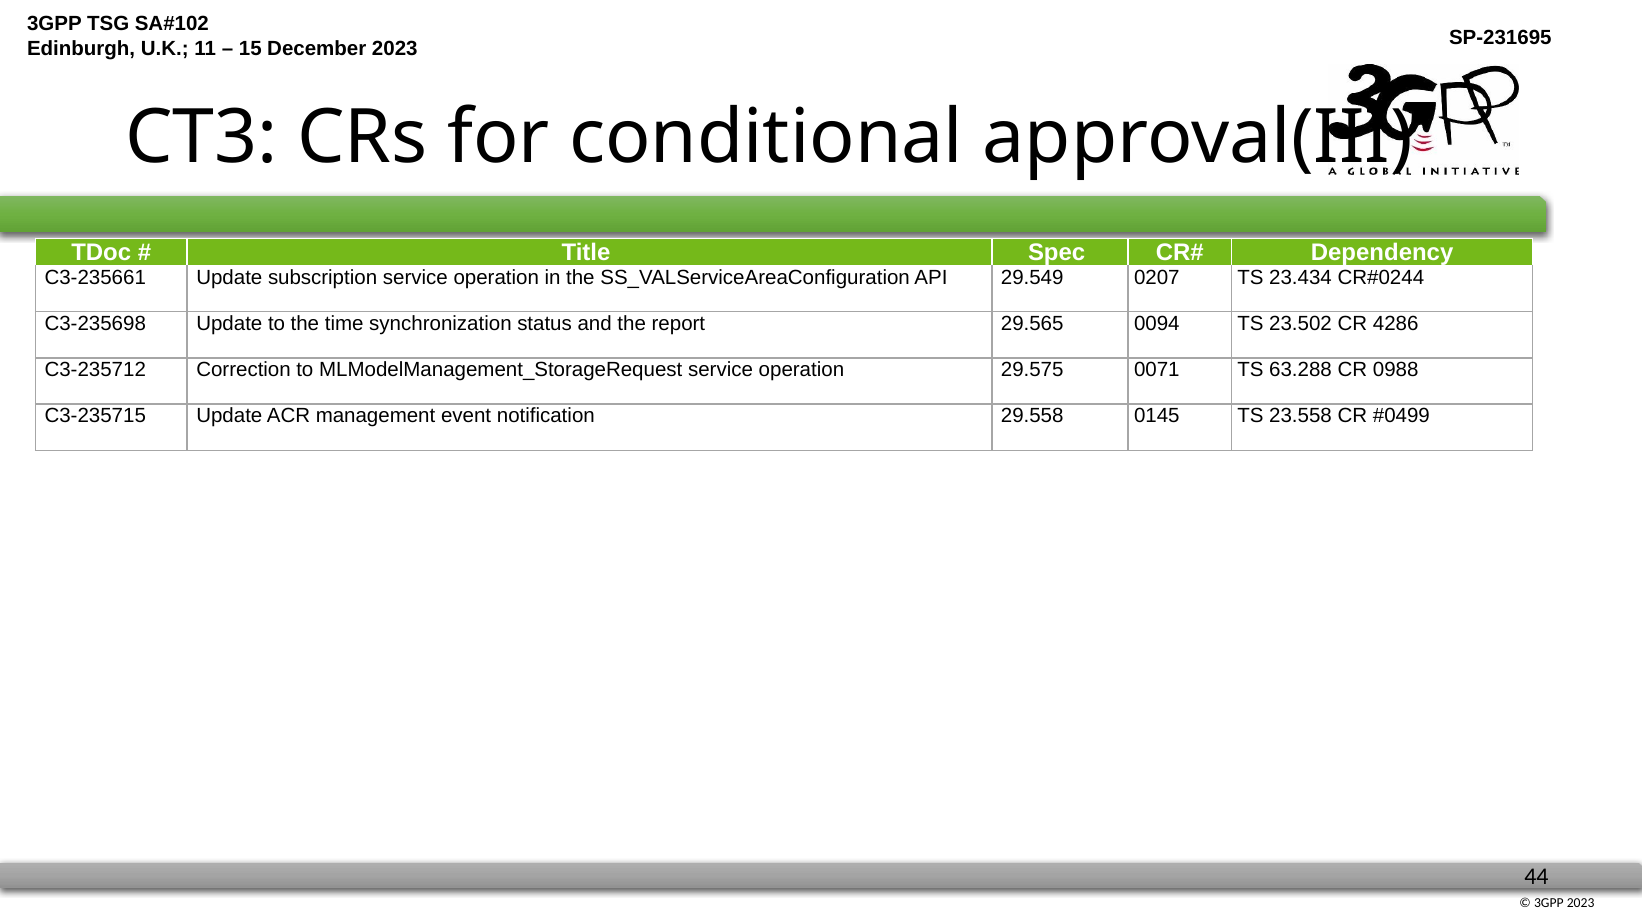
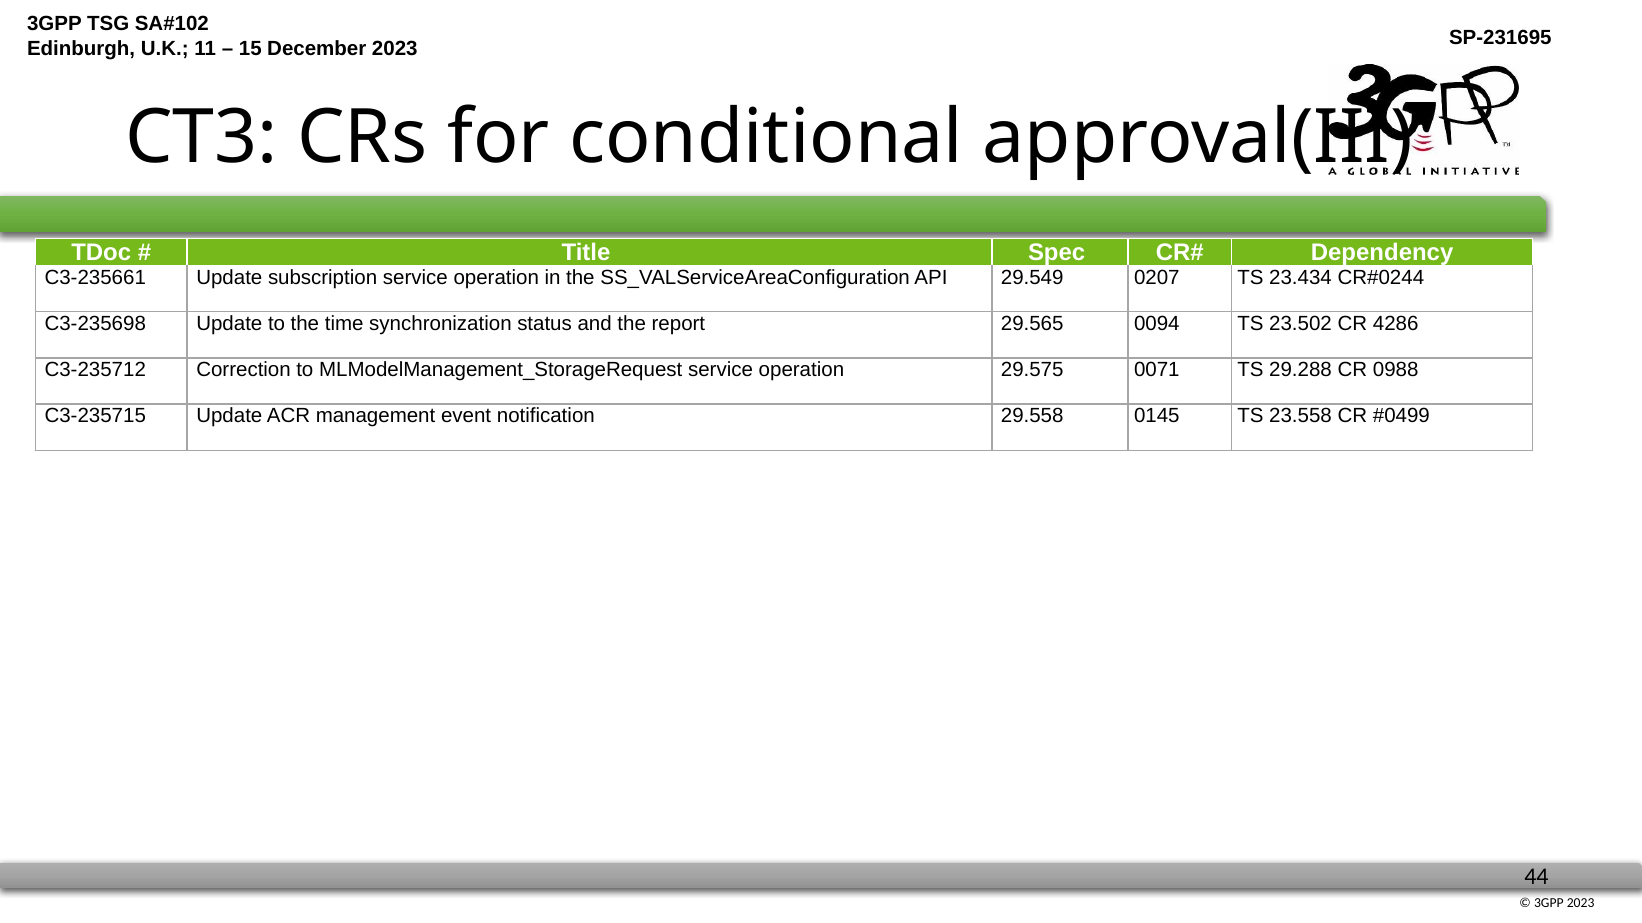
63.288: 63.288 -> 29.288 (1301, 370)
